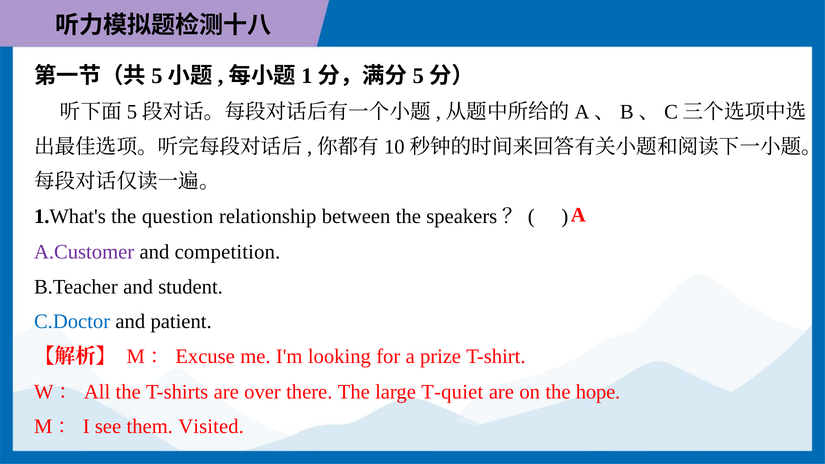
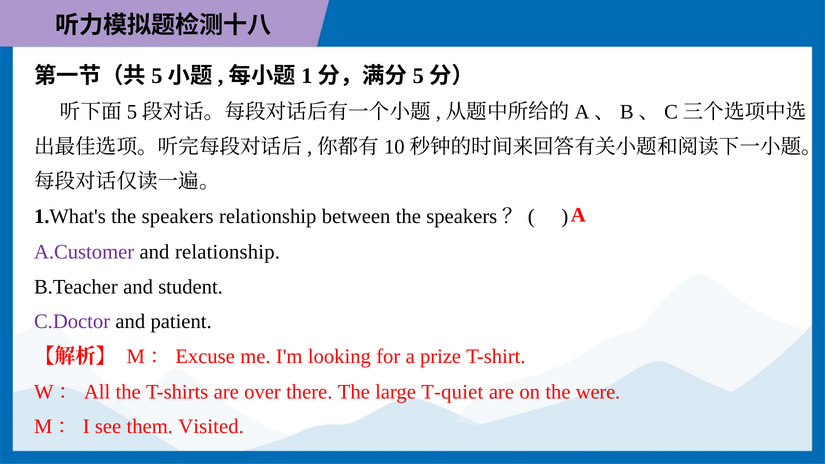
question: question -> speakers (178, 216)
and competition: competition -> relationship (227, 252)
C.Doctor colour: blue -> purple (72, 321)
hope: hope -> were (598, 392)
